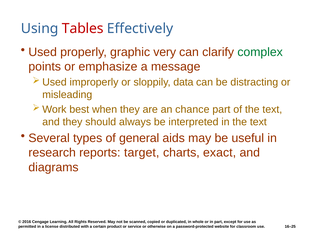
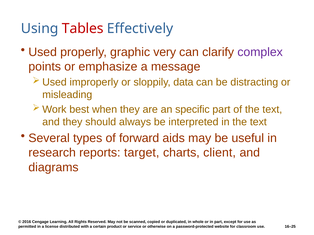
complex colour: green -> purple (260, 52)
chance: chance -> specific (192, 110)
general: general -> forward (139, 138)
exact: exact -> client (220, 153)
